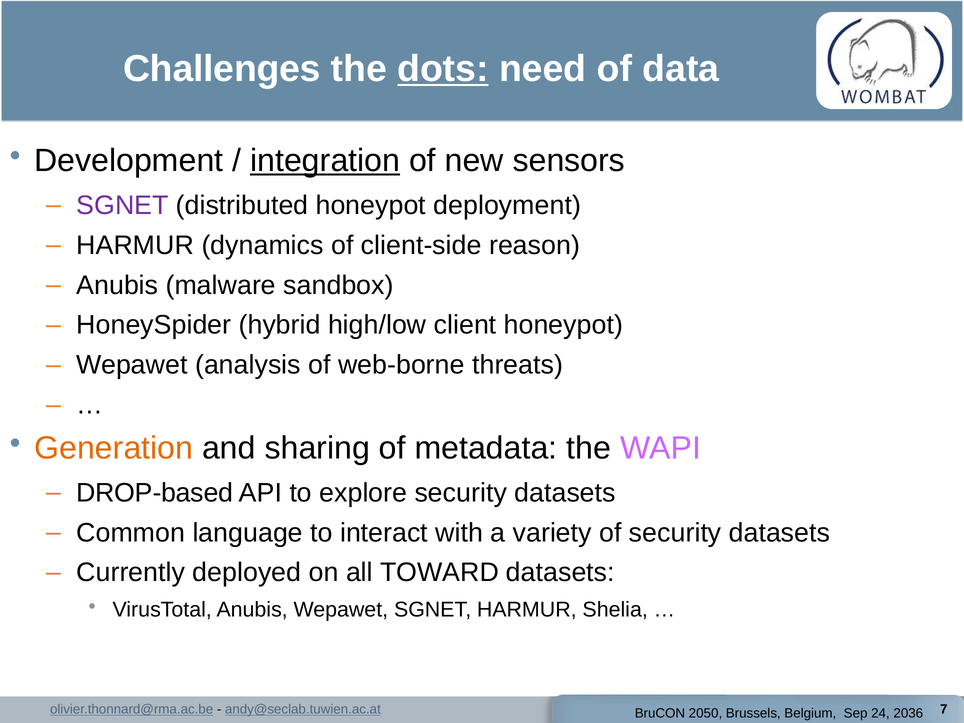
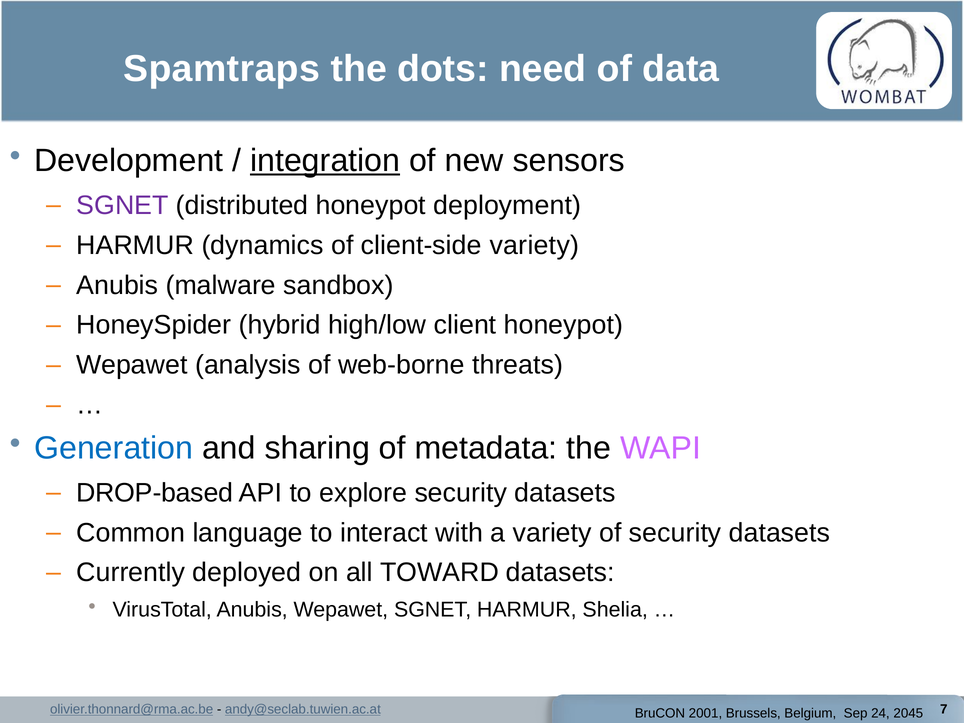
Challenges: Challenges -> Spamtraps (222, 69)
dots underline: present -> none (443, 69)
client-side reason: reason -> variety (534, 245)
Generation colour: orange -> blue (114, 448)
2050: 2050 -> 2001 (705, 713)
2036: 2036 -> 2045 (908, 713)
